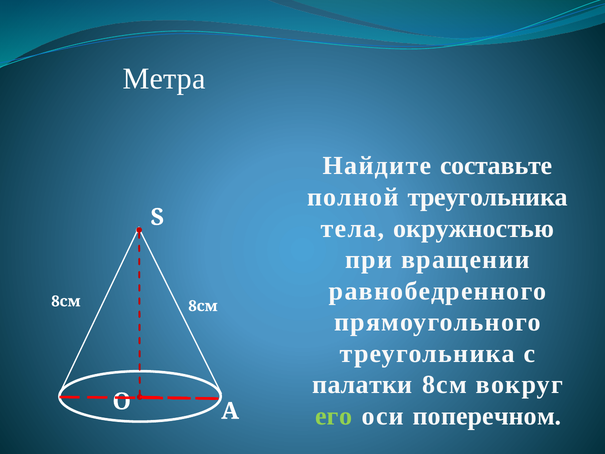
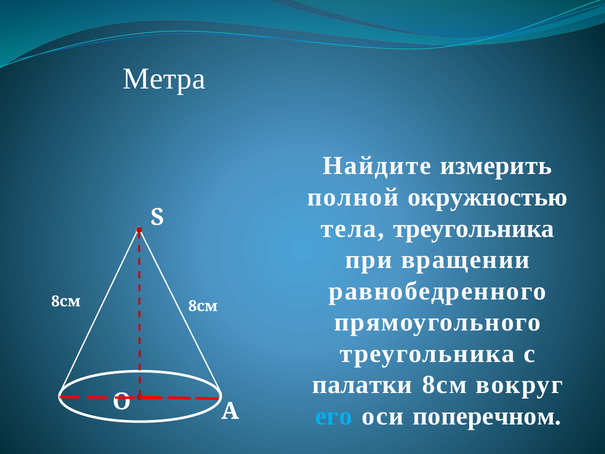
составьте: составьте -> измерить (496, 166)
полной треугольника: треугольника -> окружностью (488, 197)
тела окружностью: окружностью -> треугольника (474, 228)
его colour: light green -> light blue (334, 416)
